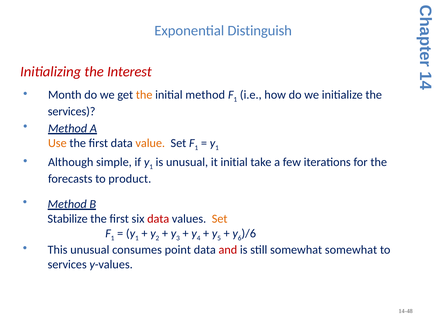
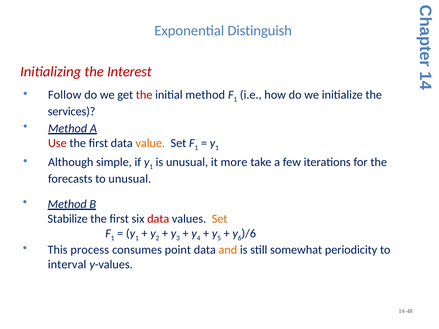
Month: Month -> Follow (65, 95)
the colour: orange -> red (144, 95)
Use colour: orange -> red (57, 143)
it initial: initial -> more (234, 162)
to product: product -> unusual (130, 179)
This unusual: unusual -> process (90, 250)
and colour: red -> orange (228, 250)
somewhat somewhat: somewhat -> periodicity (351, 250)
services: services -> interval (67, 265)
